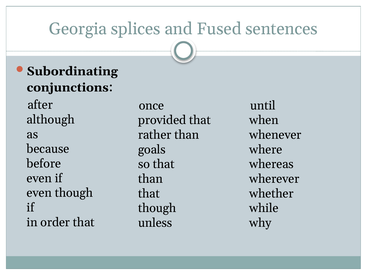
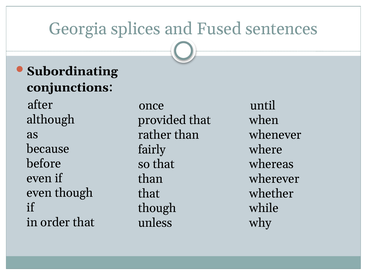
goals: goals -> fairly (152, 150)
